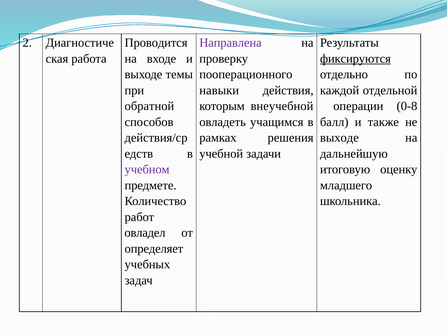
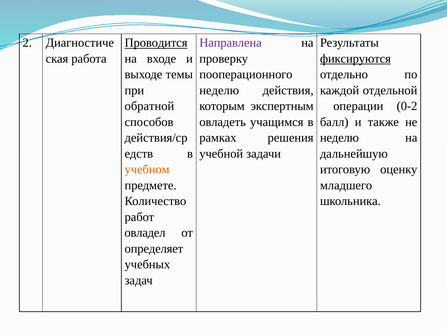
Проводится underline: none -> present (156, 43)
навыки: навыки -> неделю (219, 90)
внеучебной: внеучебной -> экспертным (282, 106)
0-8: 0-8 -> 0-2 (407, 106)
выходе: выходе -> неделю (339, 138)
учебном colour: purple -> orange (147, 170)
